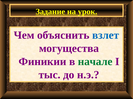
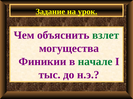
взлет colour: blue -> green (106, 35)
